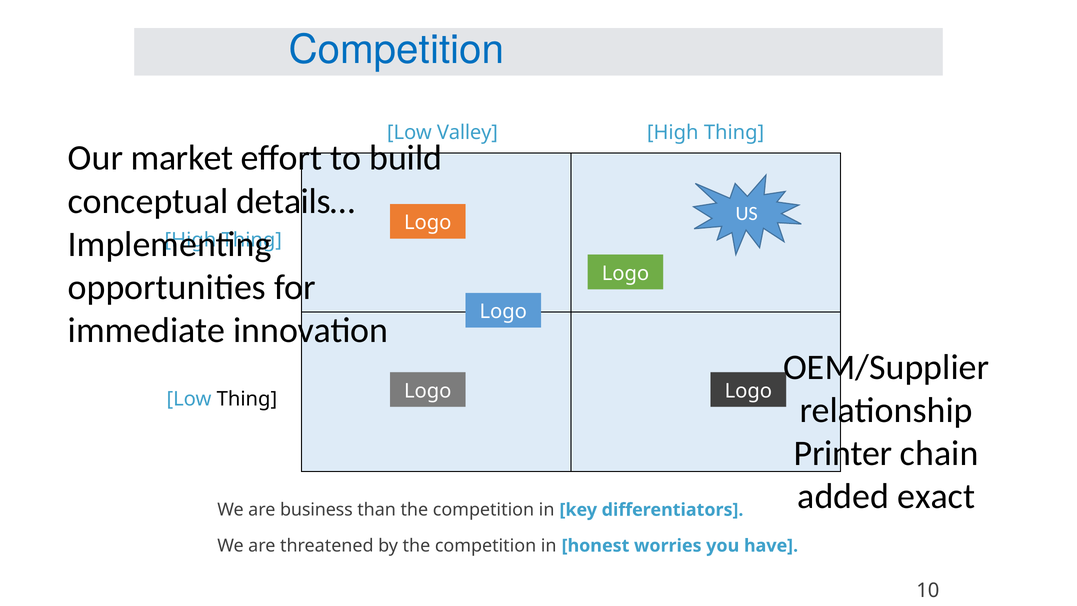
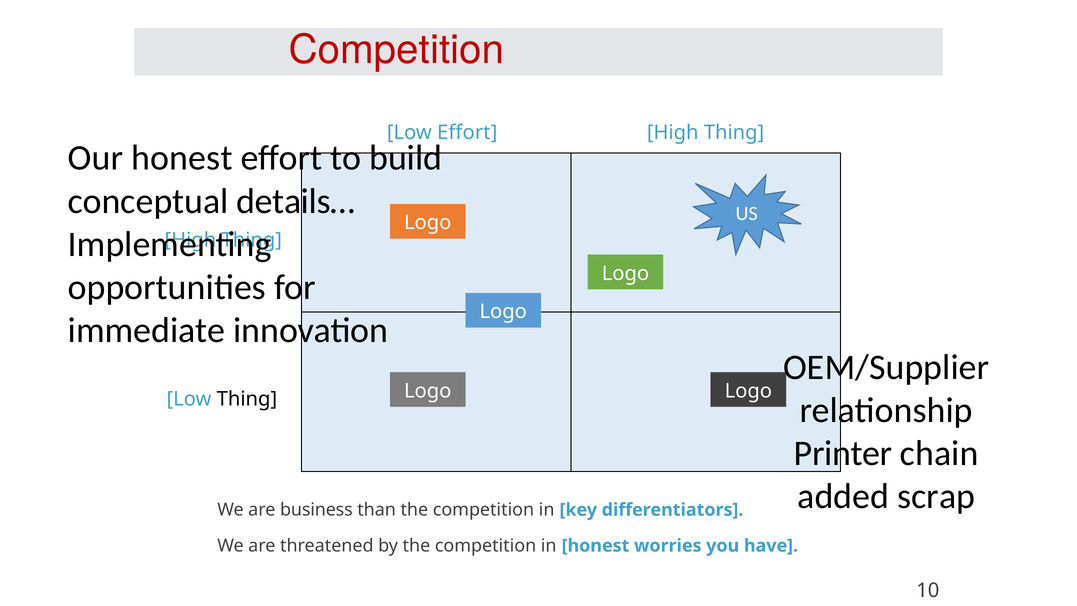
Competition colour: blue -> red (396, 50)
Low Valley: Valley -> Effort (467, 133)
Our market: market -> honest (182, 158)
exact: exact -> scrap (936, 497)
